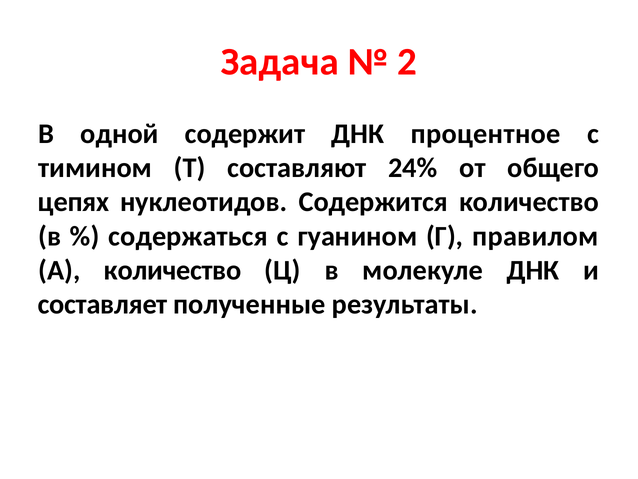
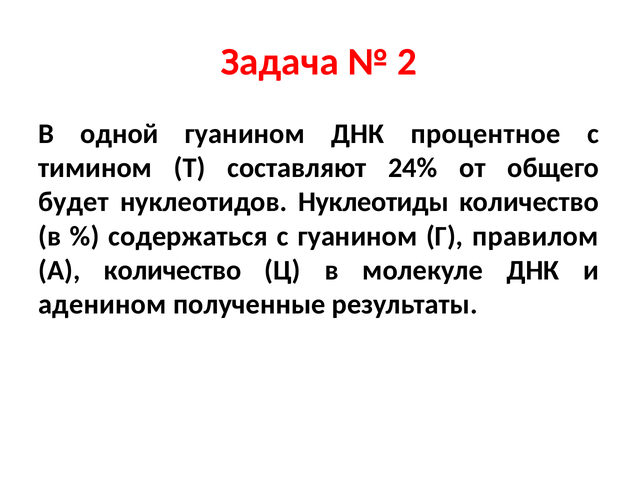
одной содержит: содержит -> гуанином (245, 134)
цепях: цепях -> будет (73, 202)
Содержится: Содержится -> Нуклеотиды (373, 202)
составляет: составляет -> аденином (102, 304)
